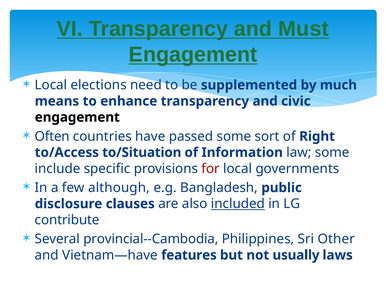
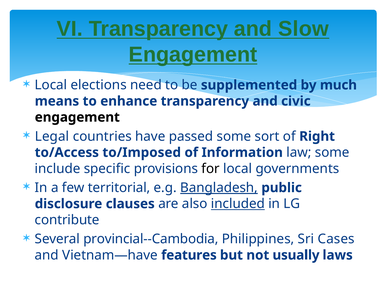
Must: Must -> Slow (303, 29)
Often: Often -> Legal (52, 136)
to/Situation: to/Situation -> to/Imposed (142, 152)
for colour: red -> black (211, 168)
although: although -> territorial (119, 187)
Bangladesh underline: none -> present (219, 187)
Other: Other -> Cases (336, 239)
